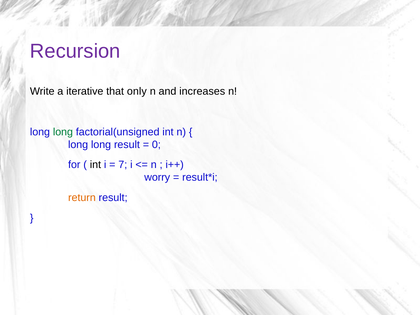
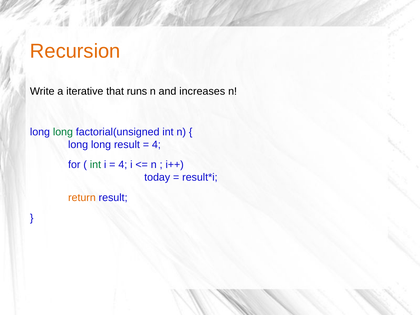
Recursion colour: purple -> orange (75, 51)
only: only -> runs (137, 91)
0: 0 -> 4 (156, 145)
int colour: black -> green (95, 165)
7: 7 -> 4 (123, 165)
worry: worry -> today (157, 177)
